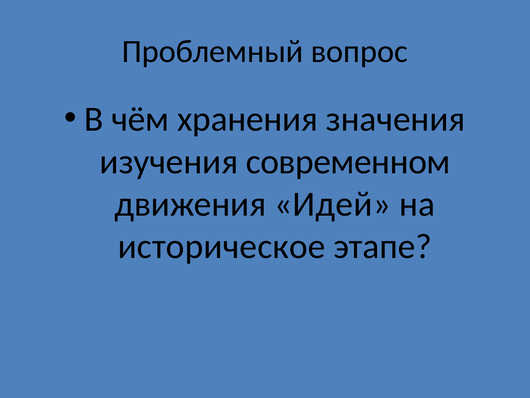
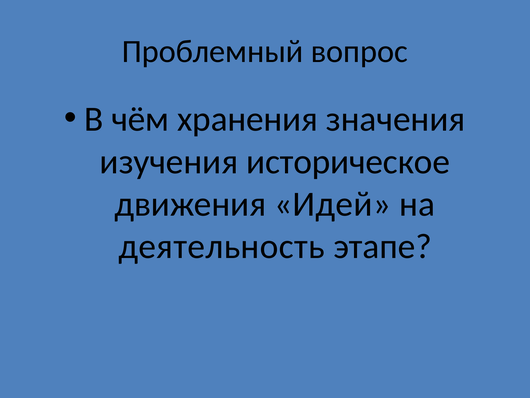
современном: современном -> историческое (348, 161)
историческое: историческое -> деятельность (222, 246)
